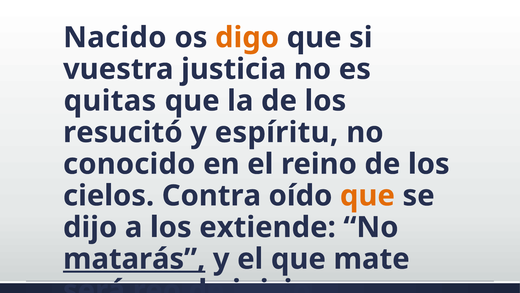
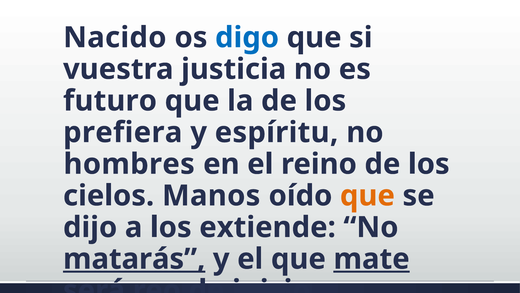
digo colour: orange -> blue (247, 38)
quitas: quitas -> futuro (110, 101)
resucitó: resucitó -> prefiera (123, 132)
conocido: conocido -> hombres (129, 164)
Contra: Contra -> Manos (211, 195)
mate underline: none -> present (372, 259)
